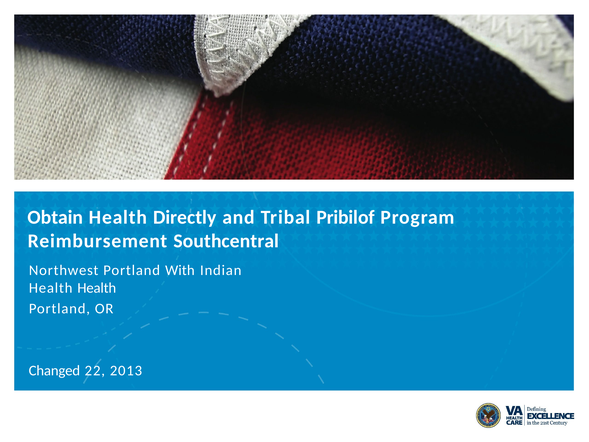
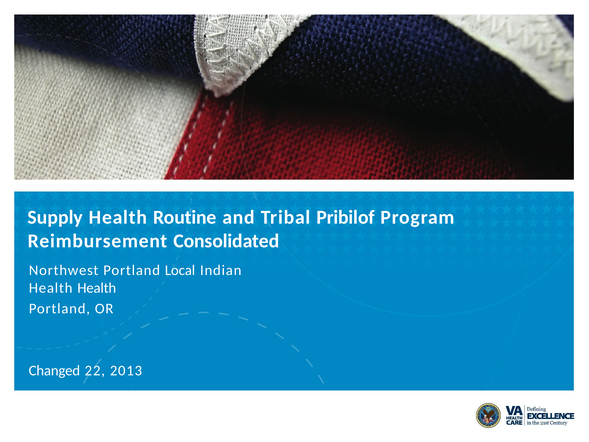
Obtain: Obtain -> Supply (55, 217)
Directly: Directly -> Routine (185, 217)
Southcentral: Southcentral -> Consolidated (226, 241)
With: With -> Local (180, 270)
